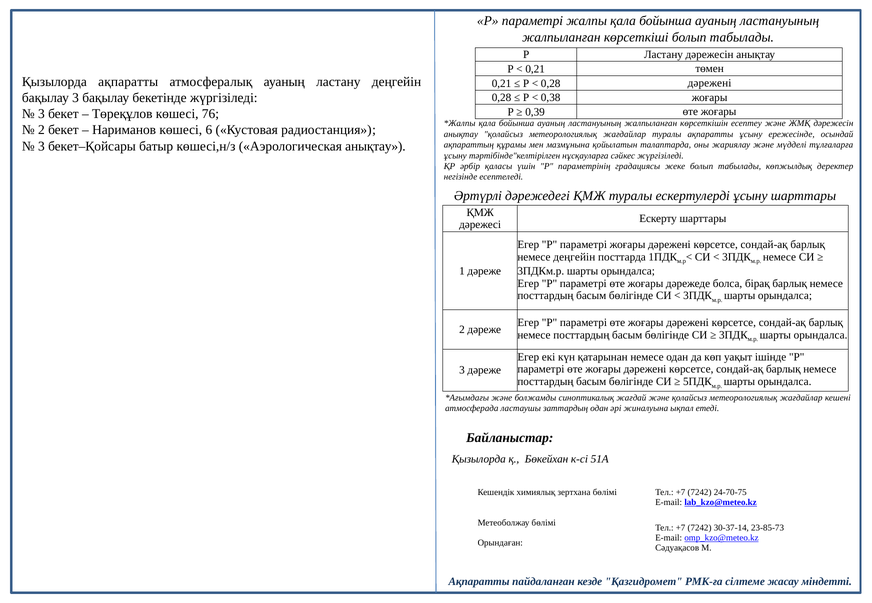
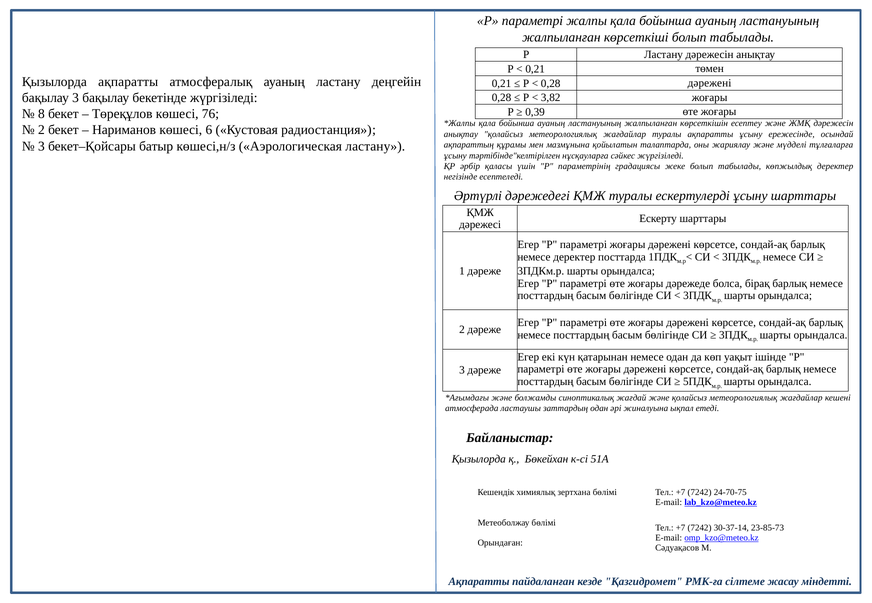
0,38: 0,38 -> 3,82 (551, 98)
3: 3 -> 8 (41, 114)
Аэрологическая анықтау: анықтау -> ластану (375, 146)
немесе деңгейін: деңгейін -> деректер (574, 257)
